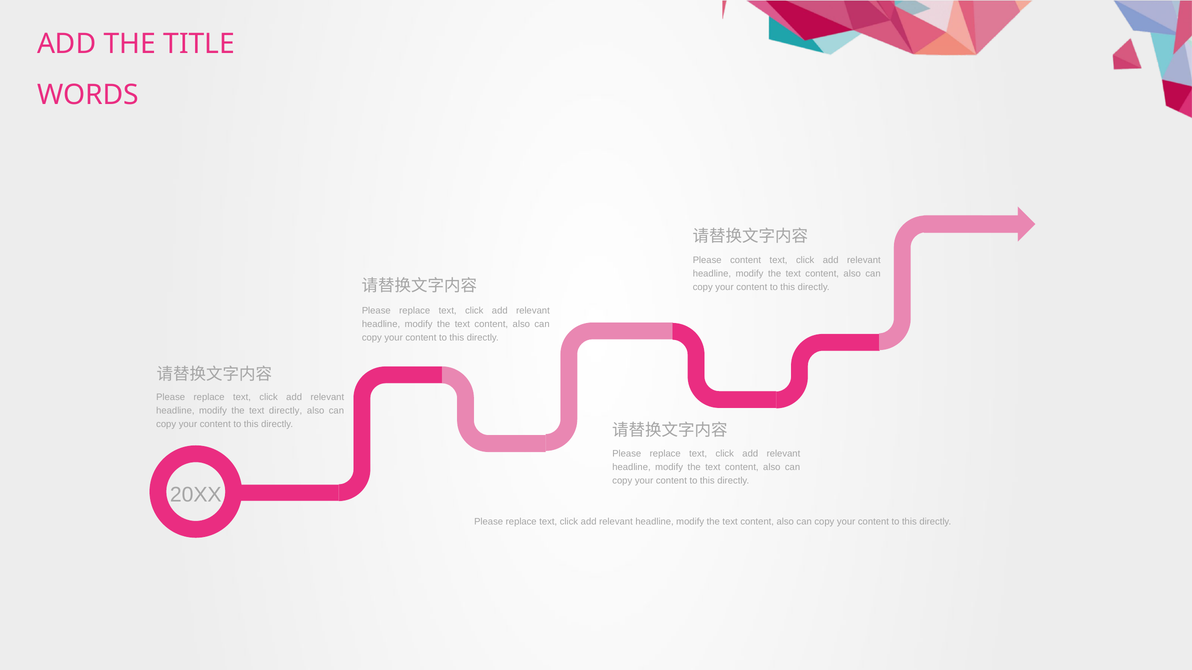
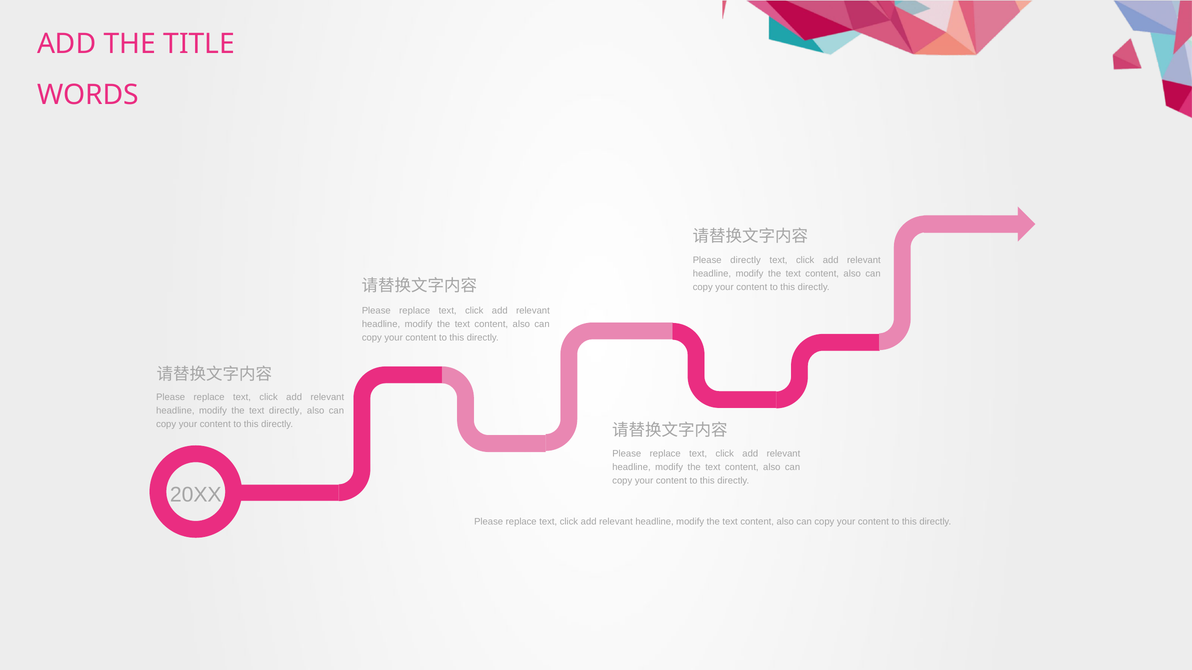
Please content: content -> directly (746, 261)
